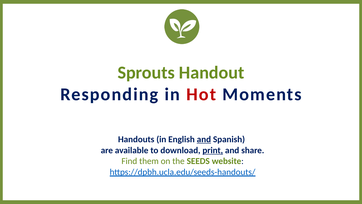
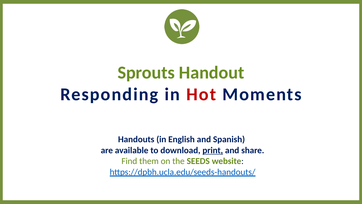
and underline: present -> none (204, 139)
